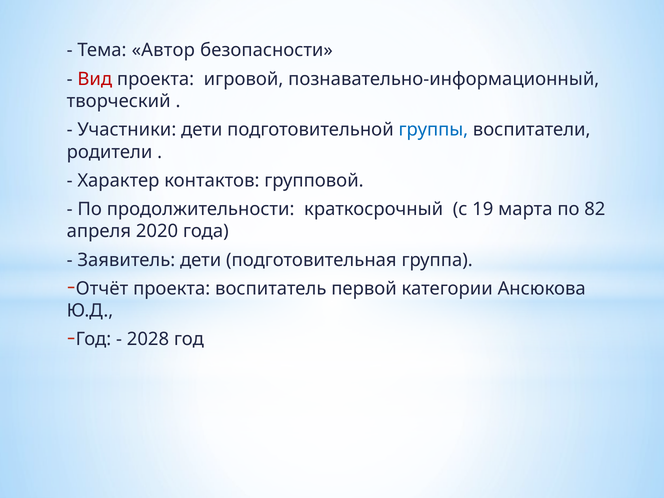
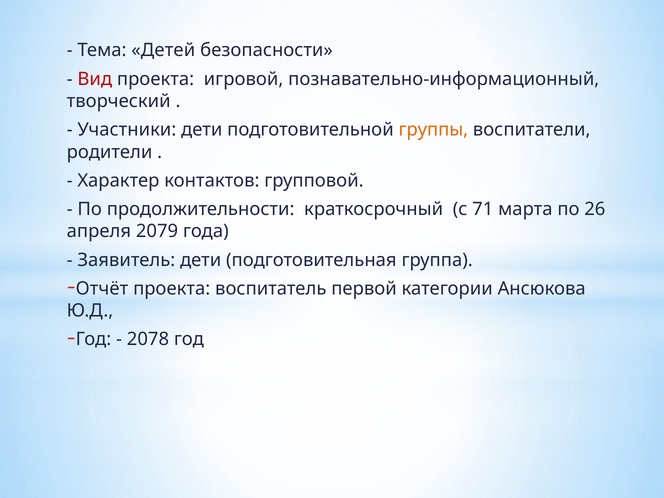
Автор: Автор -> Детей (163, 50)
группы colour: blue -> orange (433, 130)
19: 19 -> 71 (483, 209)
82: 82 -> 26 (595, 209)
2020: 2020 -> 2079 (157, 231)
2028: 2028 -> 2078 (148, 339)
